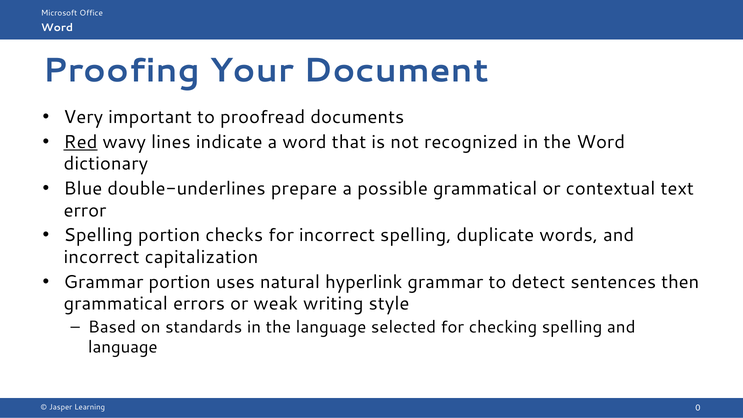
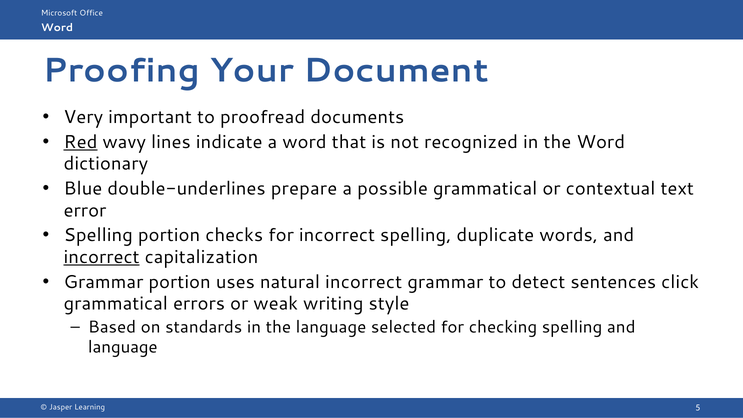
incorrect underline: none -> present (102, 257)
natural hyperlink: hyperlink -> incorrect (364, 282)
then: then -> click (680, 282)
0: 0 -> 5 (698, 407)
